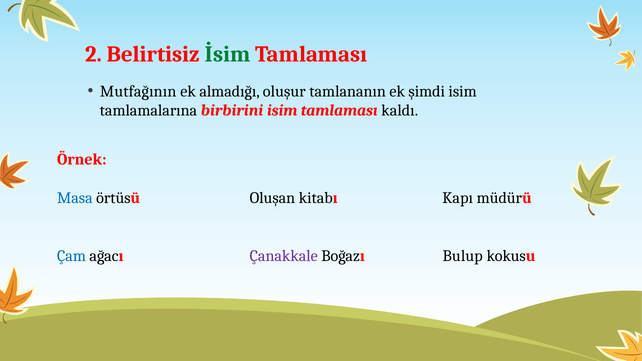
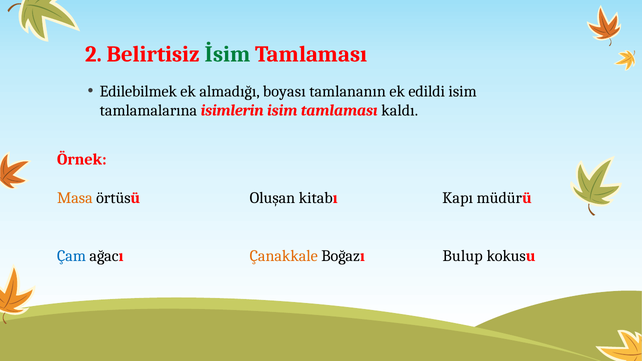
Mutfağının: Mutfağının -> Edilebilmek (138, 91)
oluşur: oluşur -> boyası (284, 91)
şimdi: şimdi -> edildi (427, 91)
birbirini: birbirini -> isimlerin (232, 111)
Masa colour: blue -> orange (75, 198)
Çanakkale colour: purple -> orange (284, 256)
